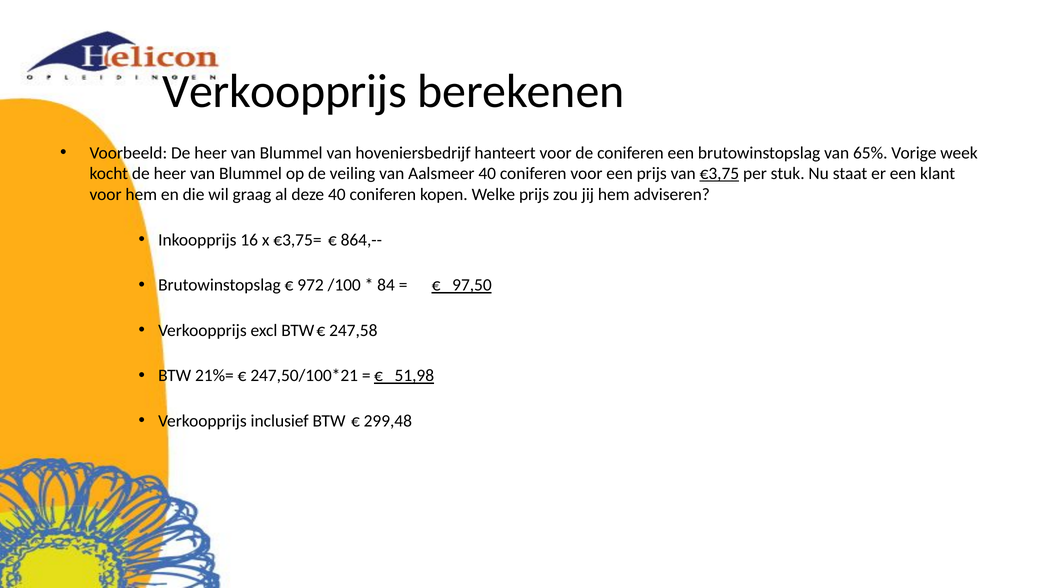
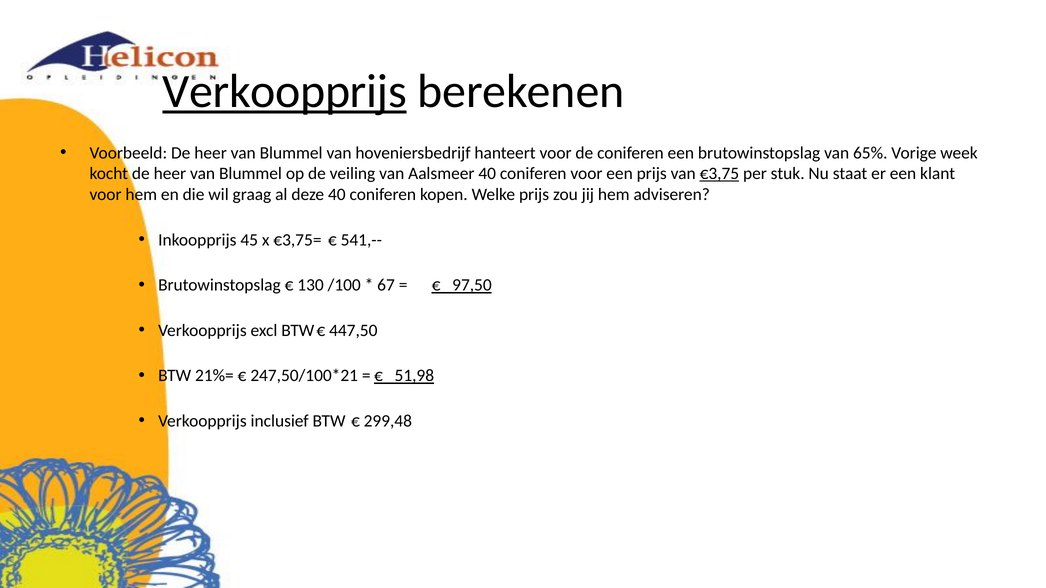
Verkoopprijs underline: none -> present (285, 91)
16: 16 -> 45 (249, 240)
864,--: 864,-- -> 541,-- (361, 240)
972: 972 -> 130 (311, 285)
84: 84 -> 67 (386, 285)
247,58: 247,58 -> 447,50 (353, 331)
